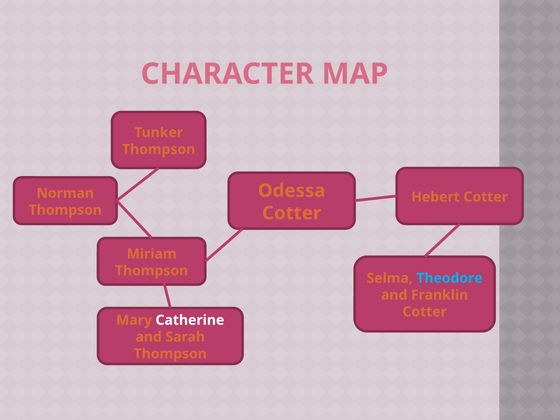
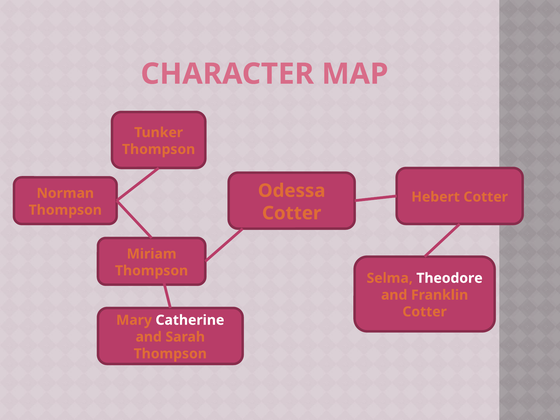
Theodore colour: light blue -> white (449, 278)
